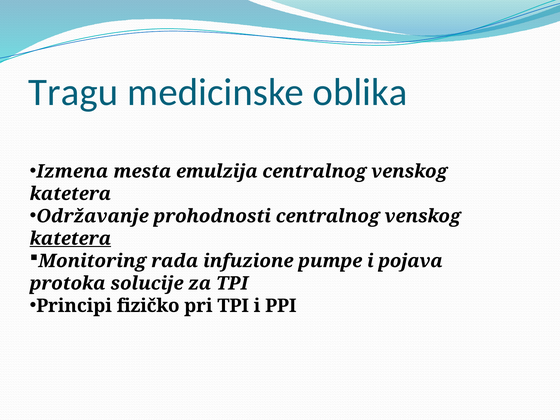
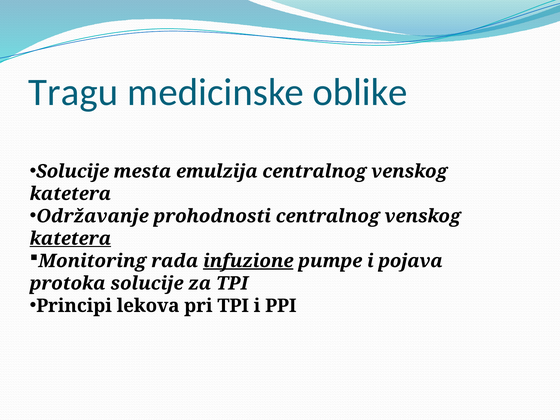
oblika: oblika -> oblike (360, 92)
Izmena: Izmena -> Solucije (73, 171)
infuzione underline: none -> present (248, 261)
fizičko: fizičko -> lekova (148, 306)
